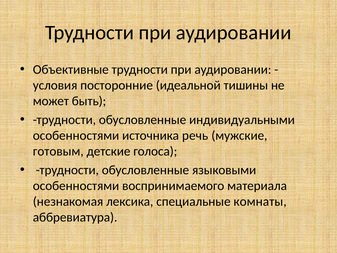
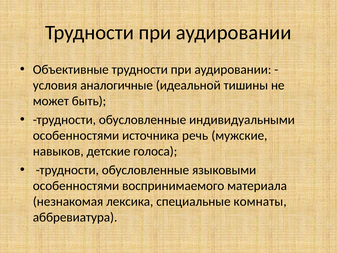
посторонние: посторонние -> аналогичные (117, 85)
готовым: готовым -> навыков (58, 151)
